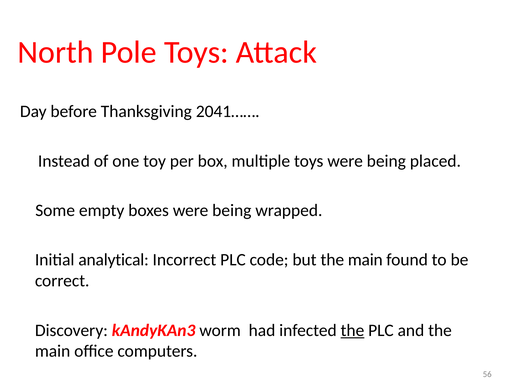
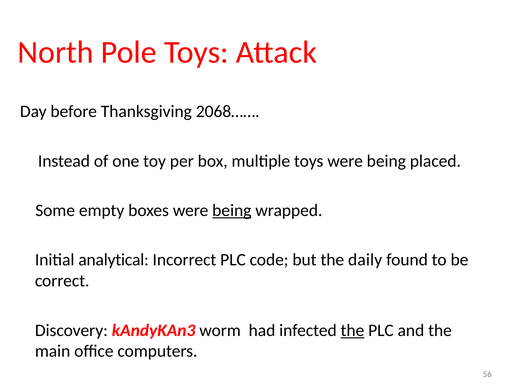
2041……: 2041…… -> 2068…… (228, 112)
being underline: none -> present (232, 210)
but the main: main -> daily (365, 260)
